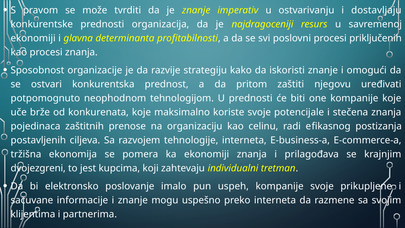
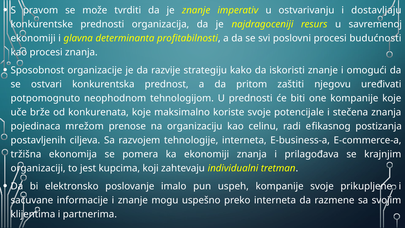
priključenih: priključenih -> budućnosti (375, 38)
zaštitnih: zaštitnih -> mrežom (85, 126)
dvojezgreni: dvojezgreni -> organizaciji (38, 168)
